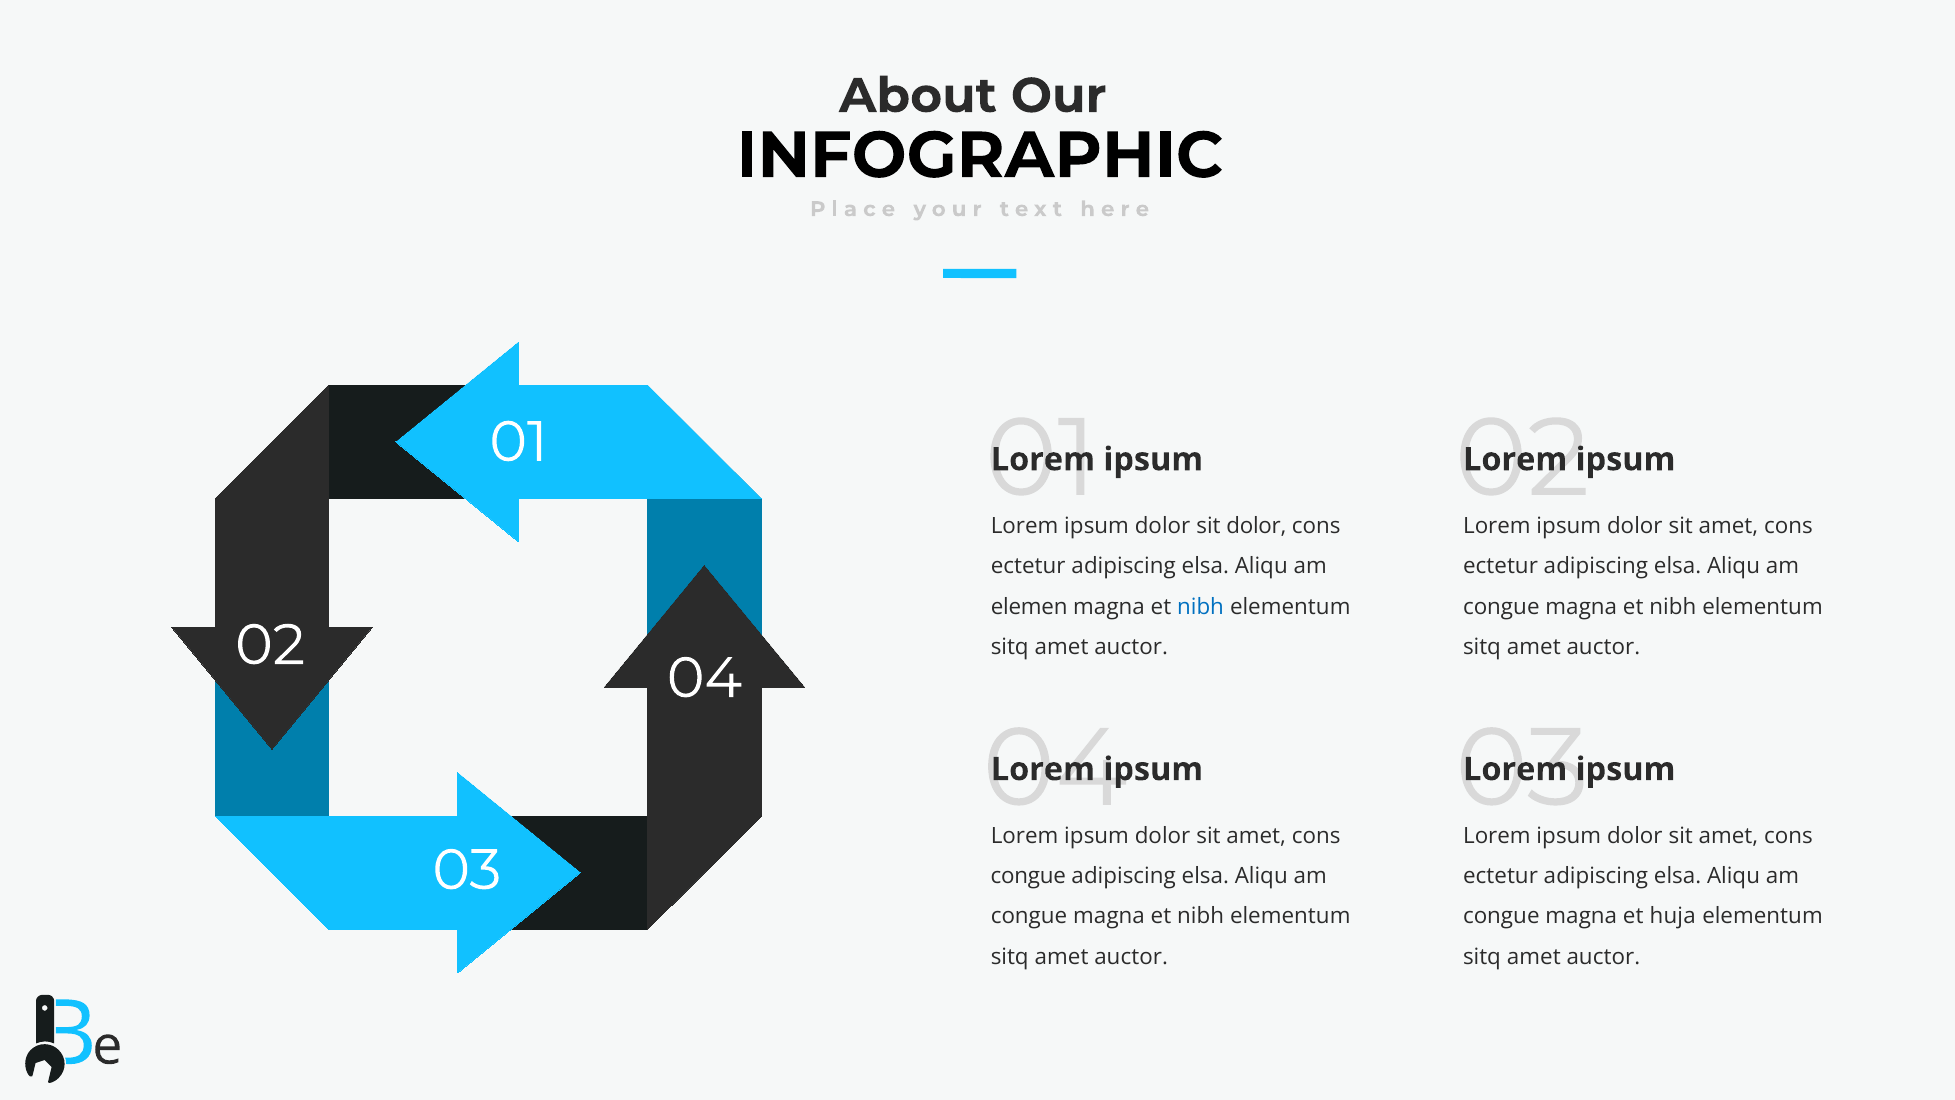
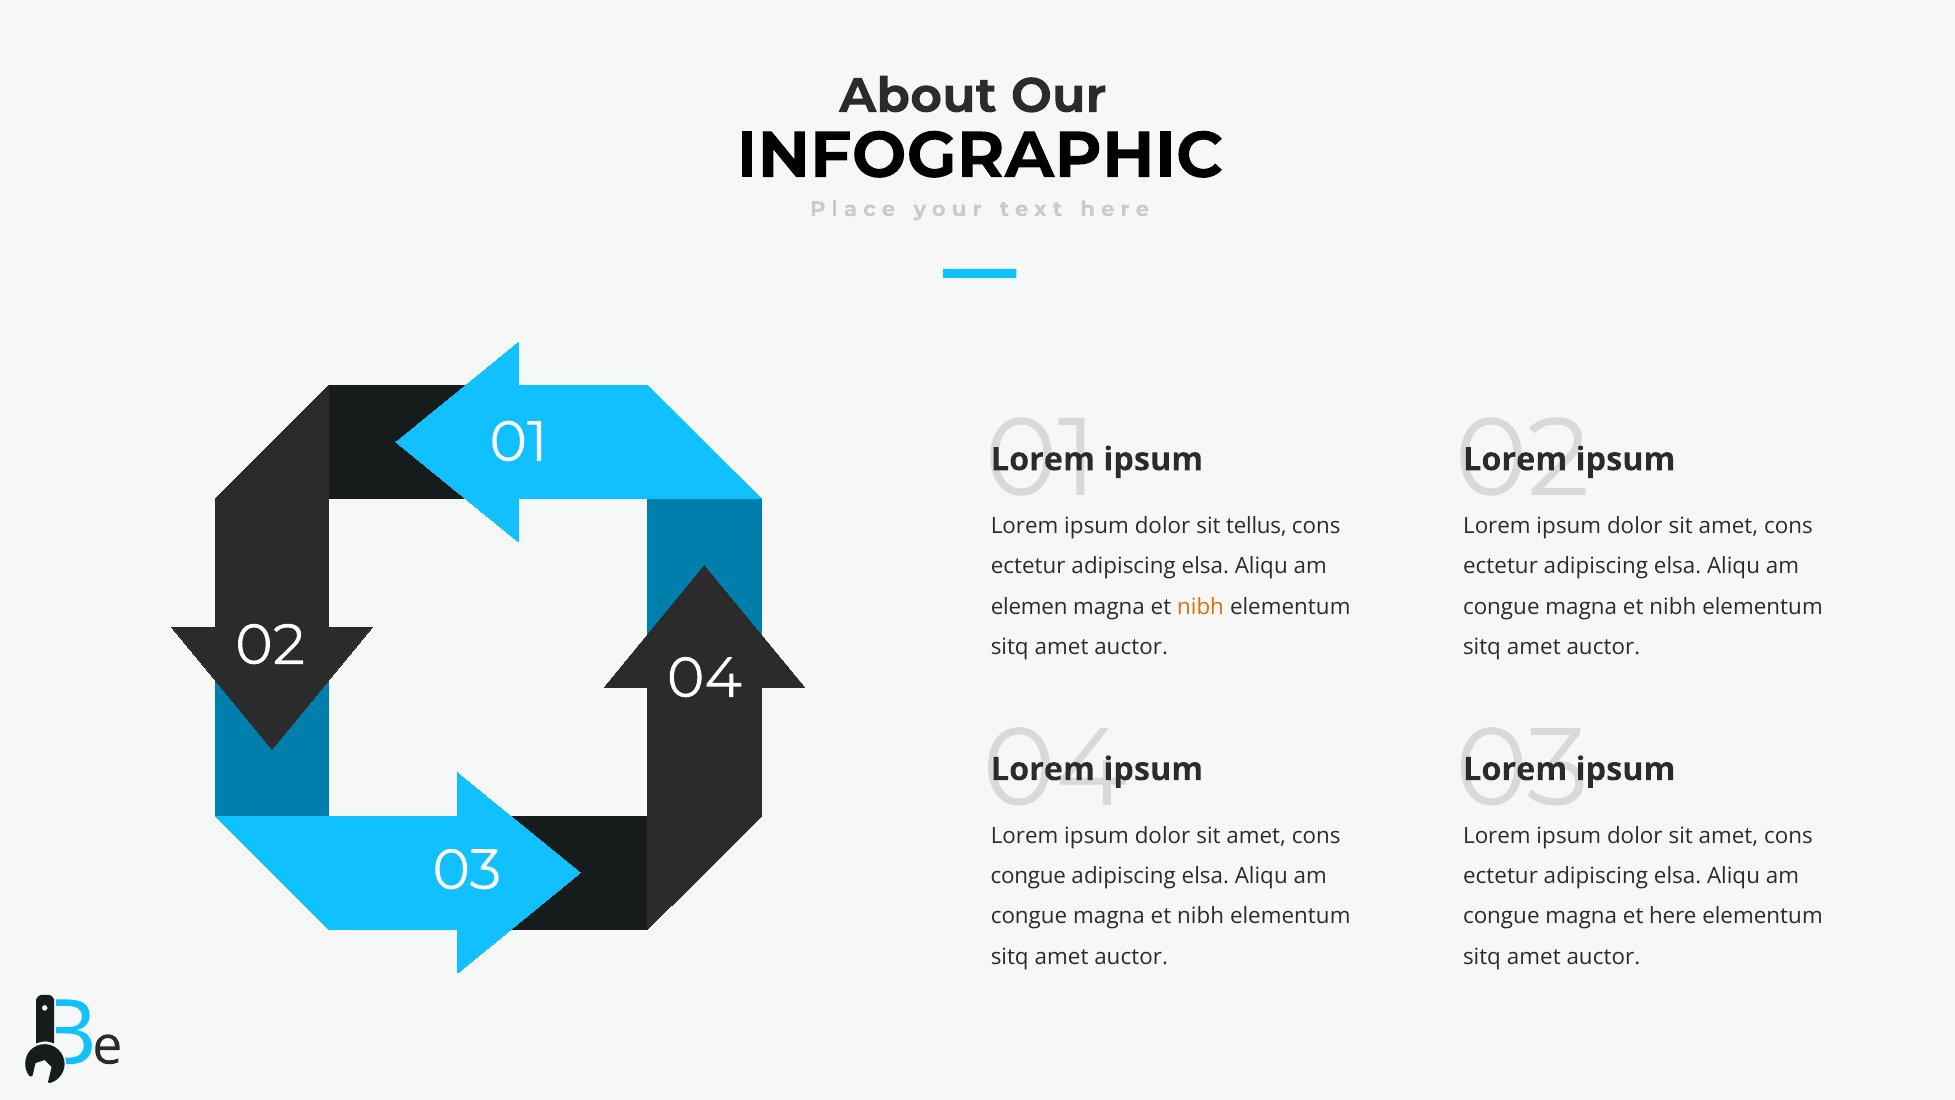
sit dolor: dolor -> tellus (1256, 526)
nibh colour: blue -> orange (1201, 607)
huja: huja -> here (1673, 916)
